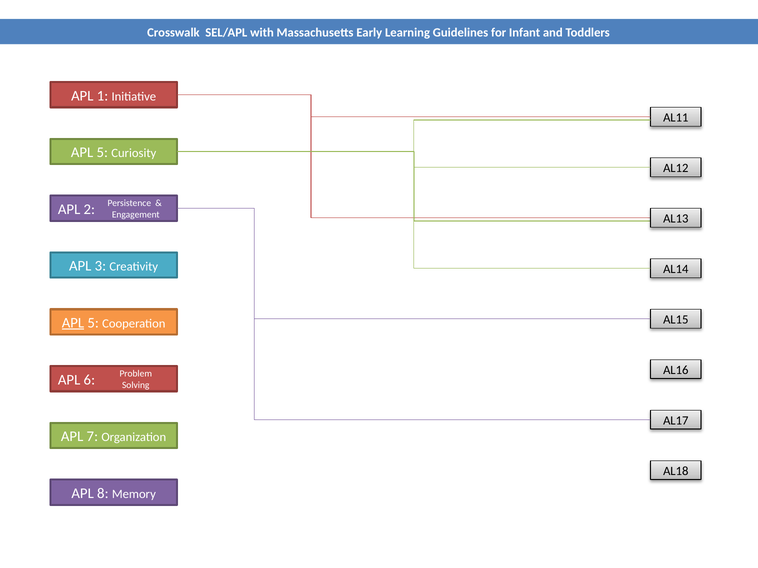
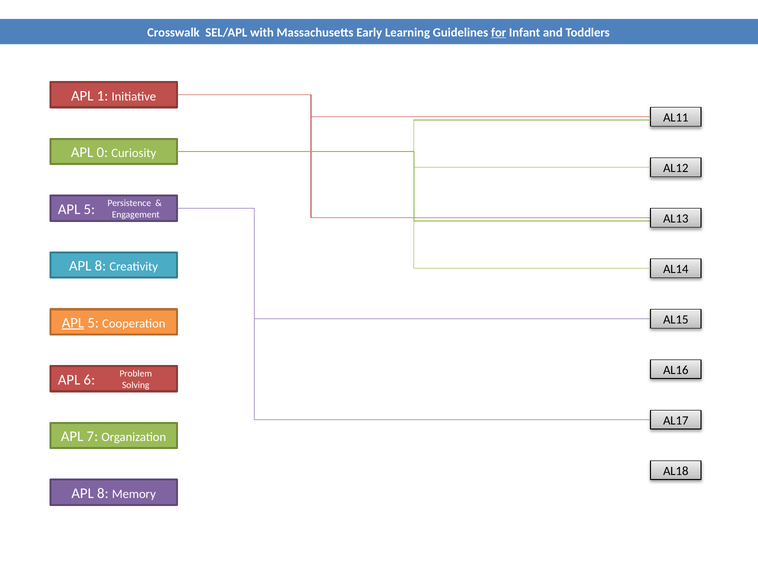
for underline: none -> present (499, 32)
5: 5 -> 0 (102, 153)
2: 2 -> 5 (89, 209)
3: 3 -> 8 (100, 266)
